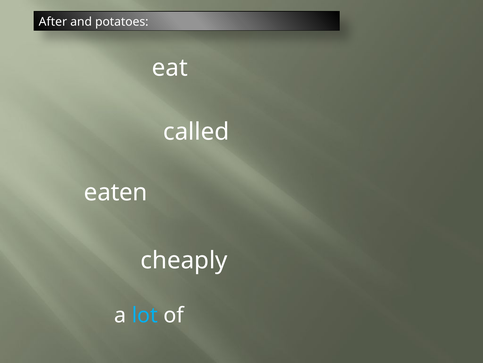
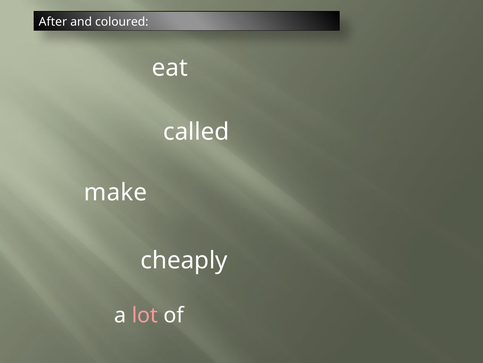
potatoes: potatoes -> coloured (122, 22)
eaten: eaten -> make (116, 192)
lot colour: light blue -> pink (145, 315)
